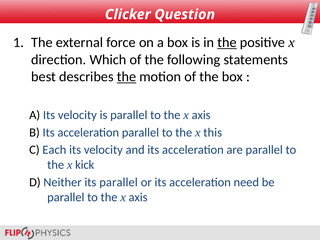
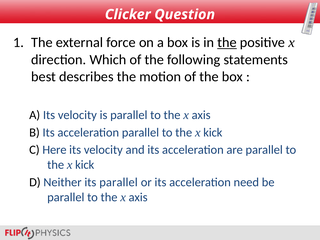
the underline: present -> none (126, 77)
this: this -> kick (213, 132)
Each: Each -> Here (54, 150)
